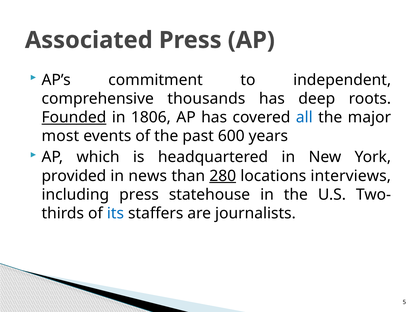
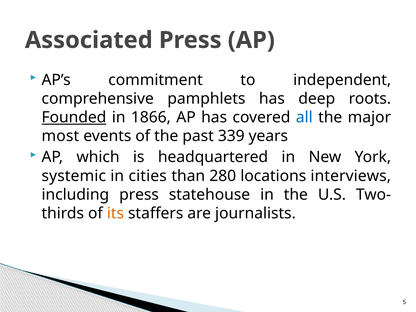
thousands: thousands -> pamphlets (206, 99)
1806: 1806 -> 1866 (151, 117)
600: 600 -> 339 (231, 136)
provided: provided -> systemic (74, 176)
news: news -> cities (148, 176)
280 underline: present -> none (223, 176)
its colour: blue -> orange (115, 213)
